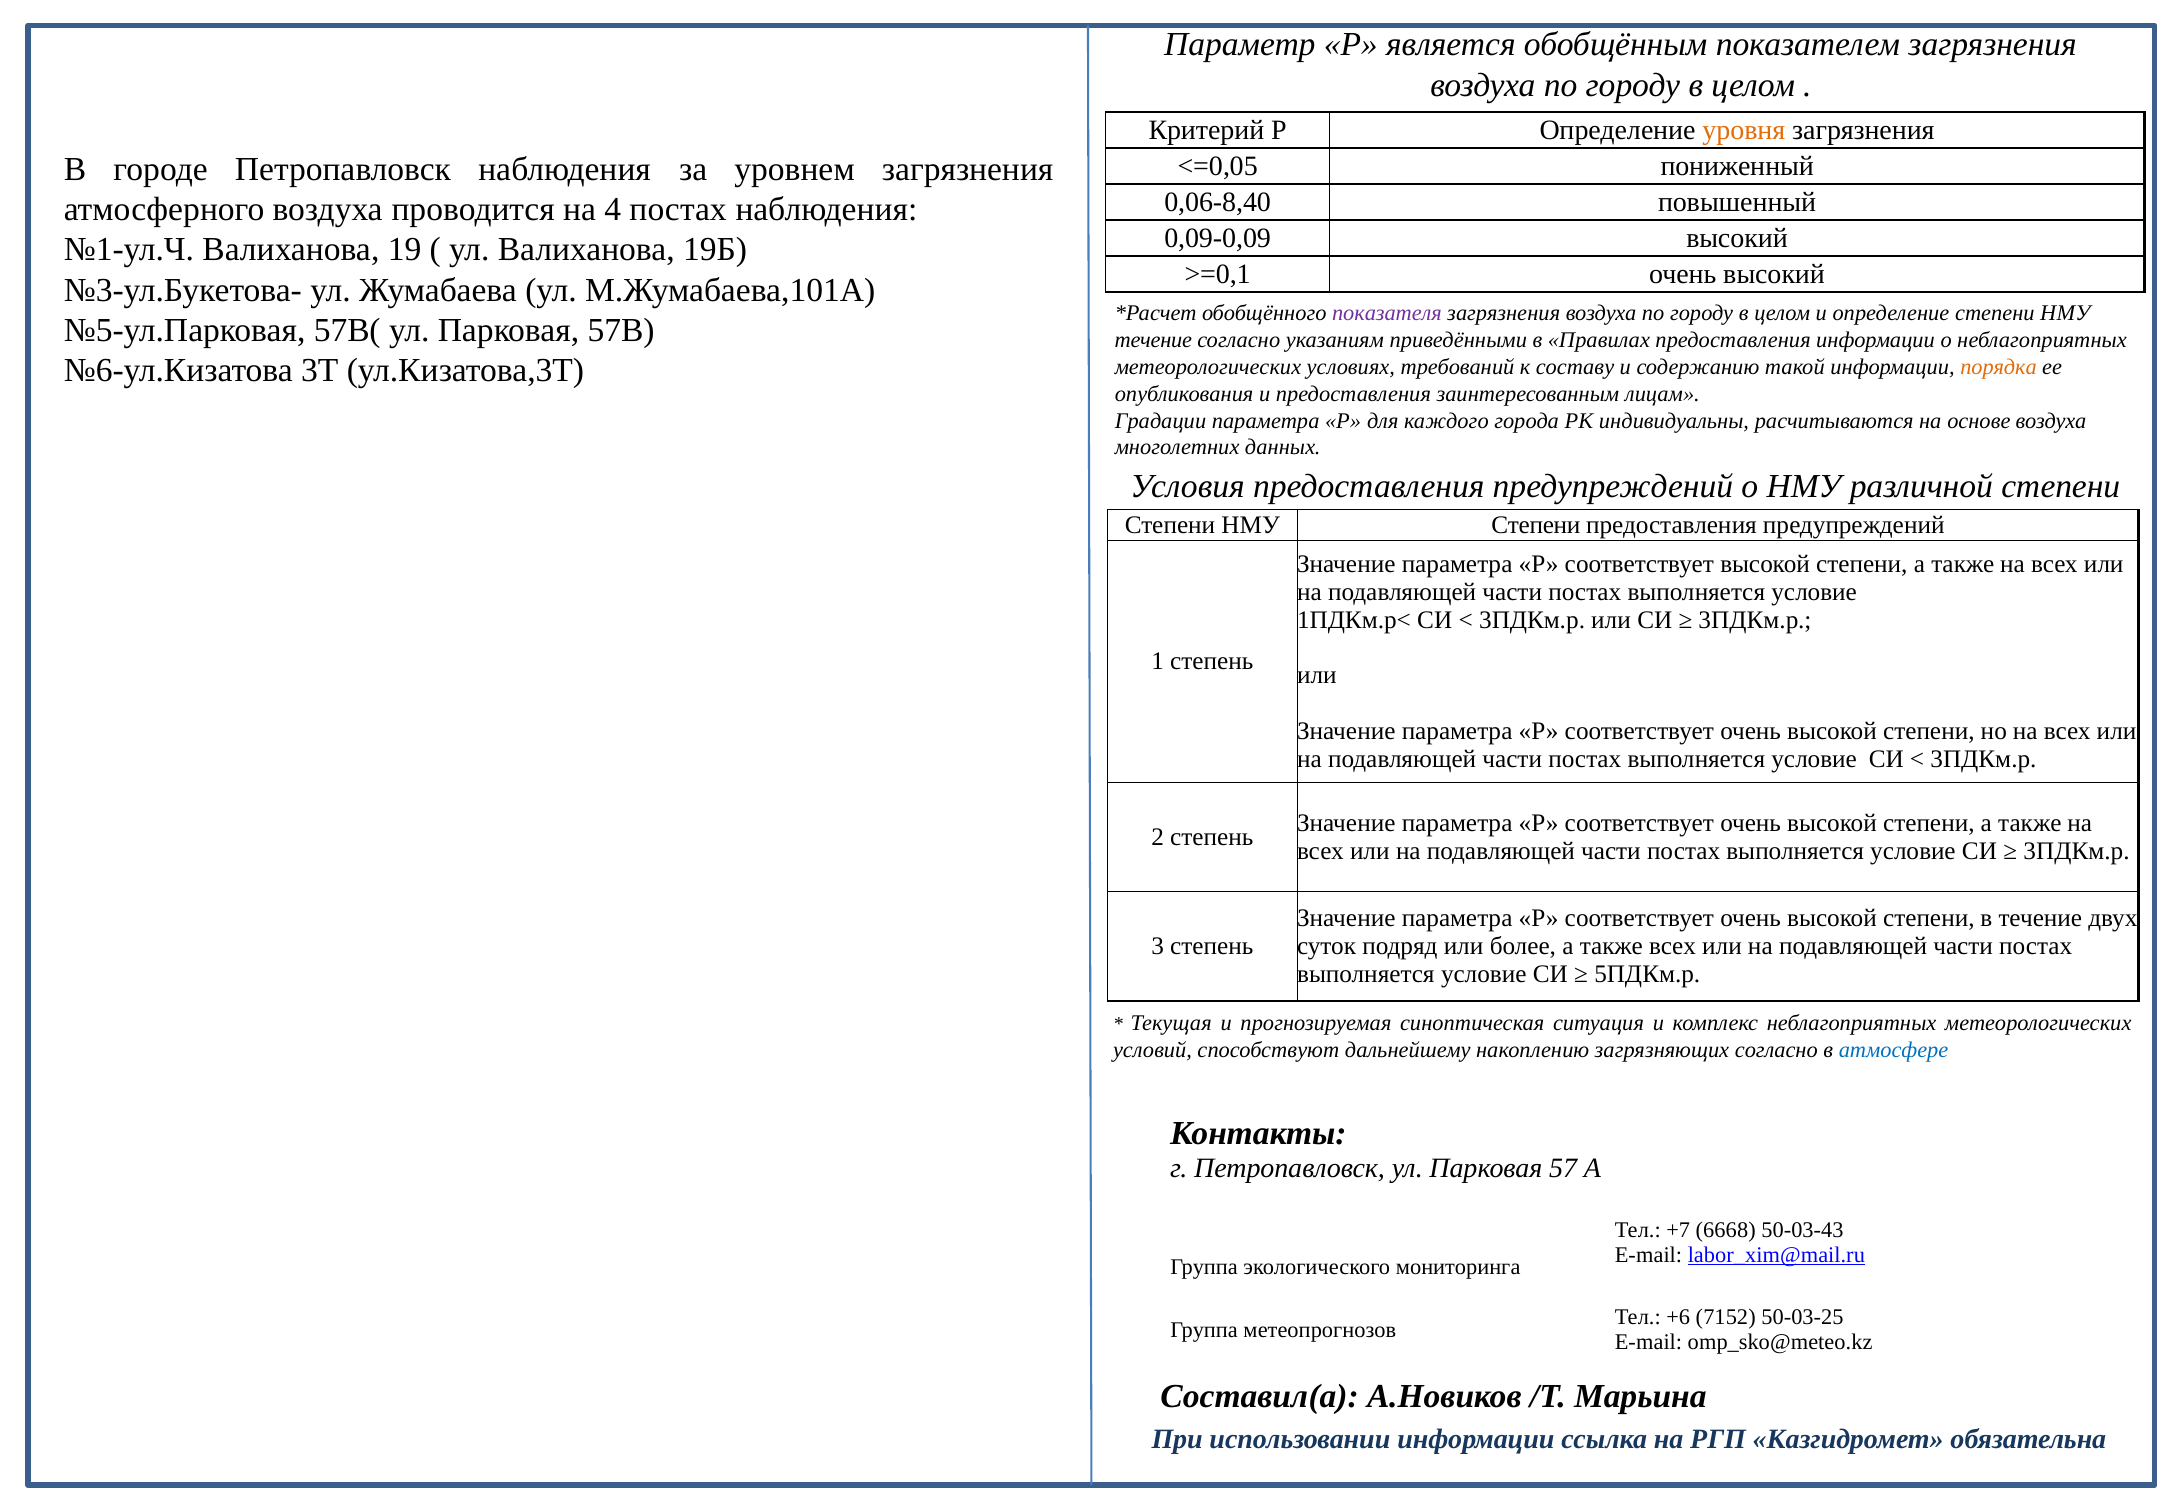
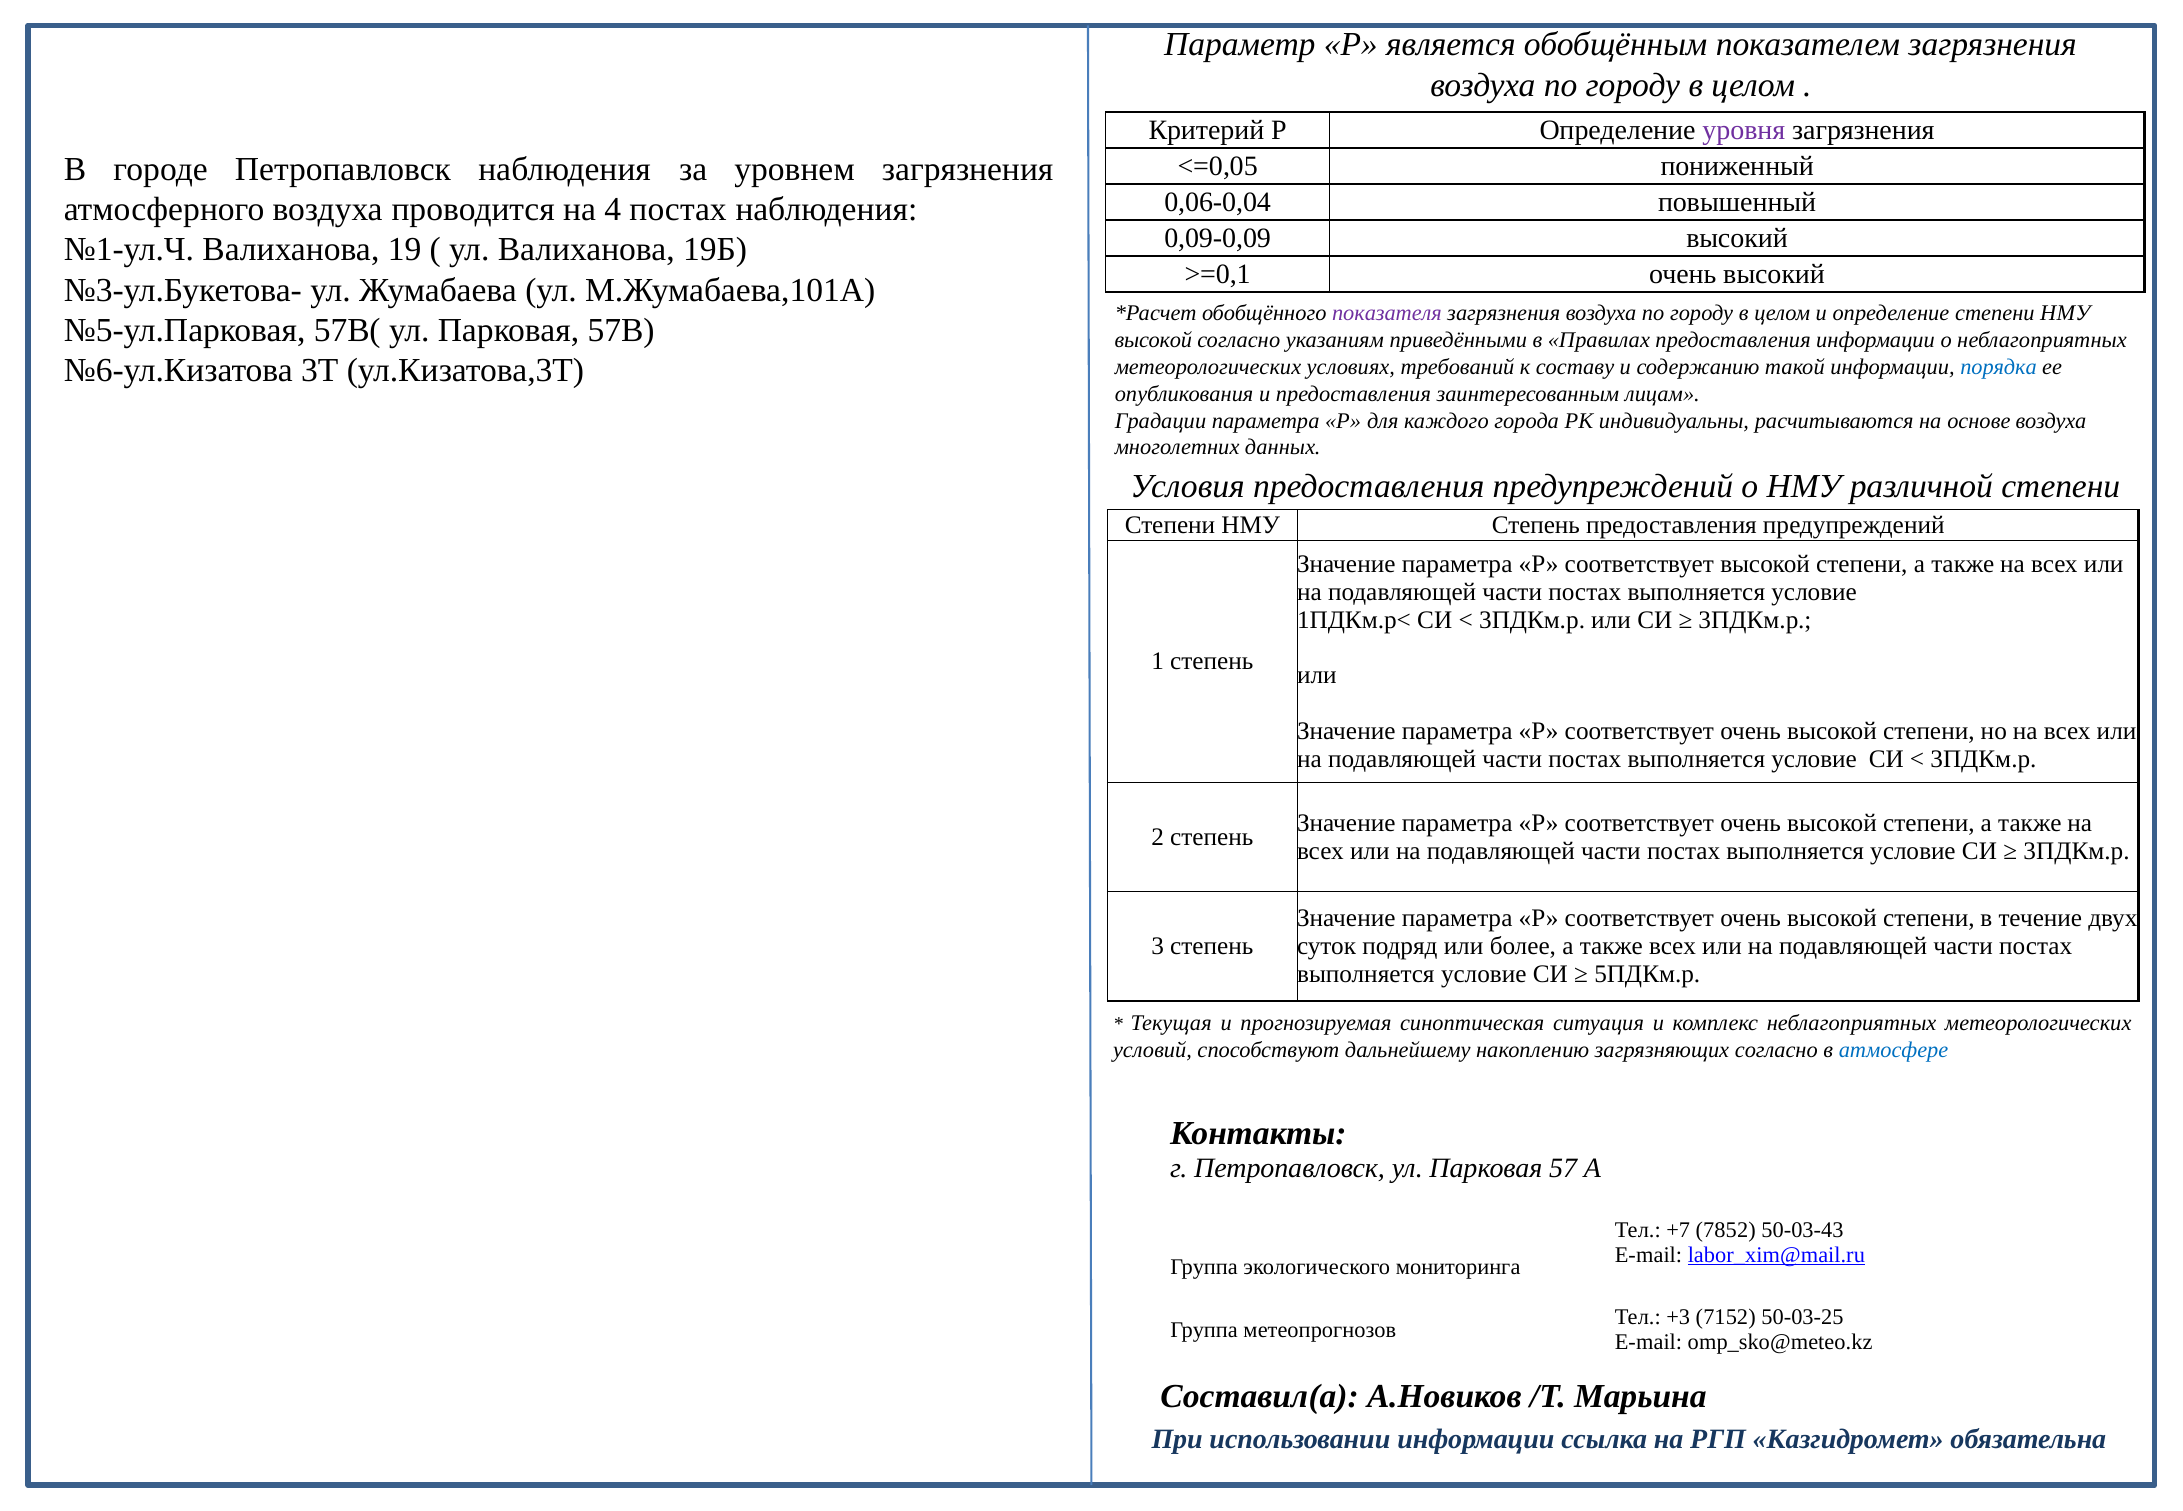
уровня colour: orange -> purple (1744, 130)
0,06-8,40: 0,06-8,40 -> 0,06-0,04 (1218, 202)
течение: течение -> высокой (1153, 340)
порядка colour: orange -> blue (1999, 367)
НМУ Степени: Степени -> Степень (1536, 525)
6668: 6668 -> 7852 (1726, 1230)
+6: +6 -> +3 (1678, 1318)
